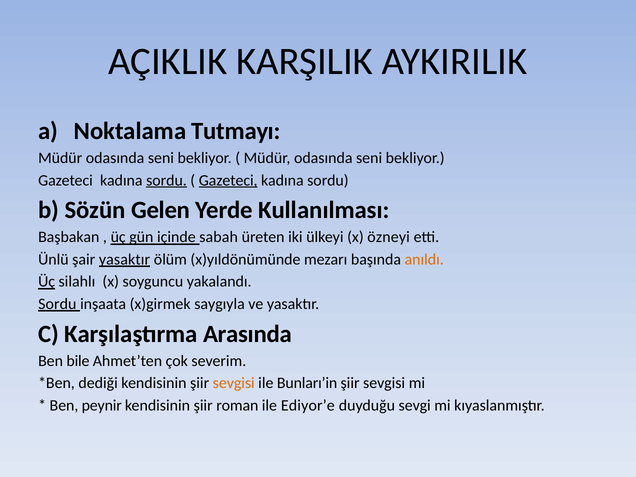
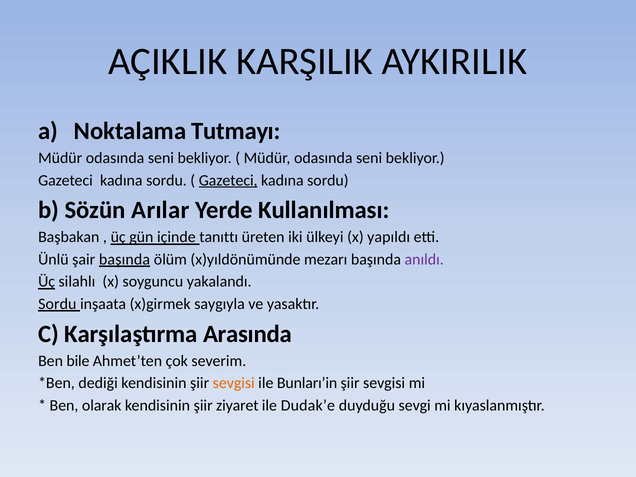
sordu underline: present -> none (167, 180)
Gelen: Gelen -> Arılar (160, 210)
sabah: sabah -> tanıttı (219, 237)
özneyi: özneyi -> yapıldı (389, 237)
şair yasaktır: yasaktır -> başında (125, 259)
anıldı colour: orange -> purple (424, 259)
peynir: peynir -> olarak (102, 405)
roman: roman -> ziyaret (237, 405)
Ediyor’e: Ediyor’e -> Dudak’e (308, 405)
